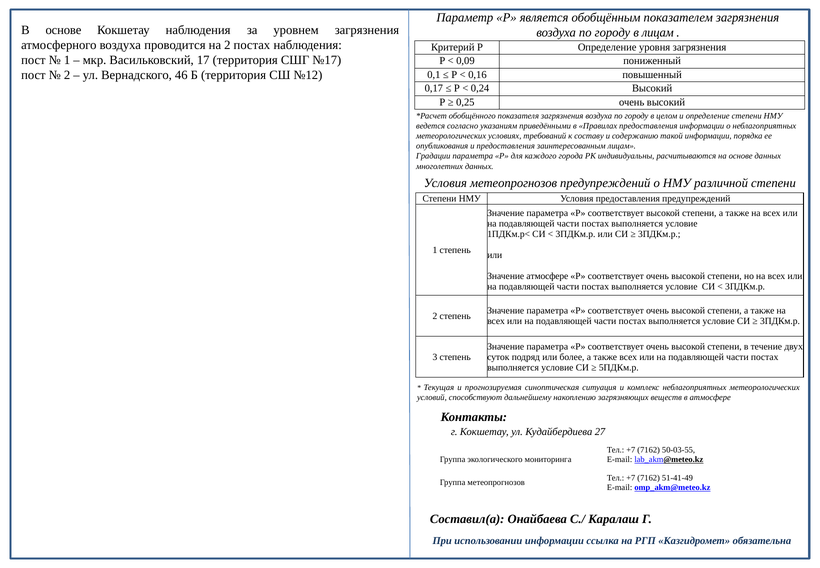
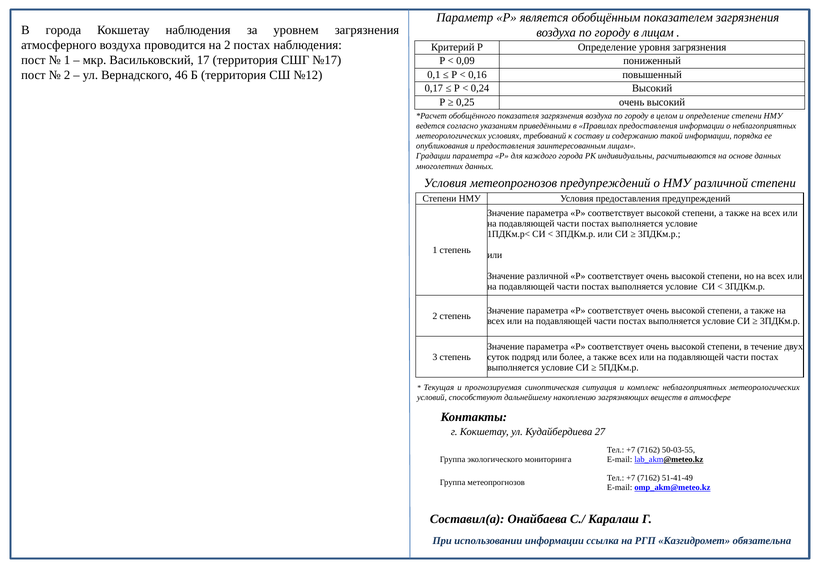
В основе: основе -> города (63, 30)
Значение атмосфере: атмосфере -> различной (547, 276)
